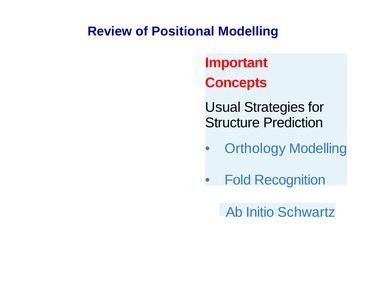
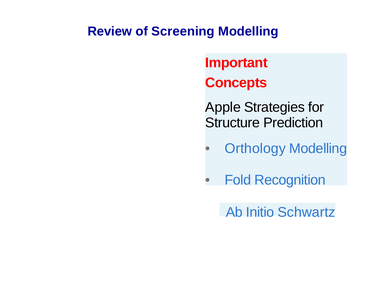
Positional: Positional -> Screening (183, 31)
Usual: Usual -> Apple (223, 107)
